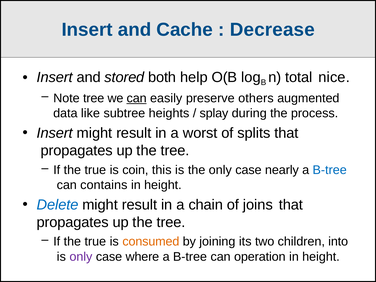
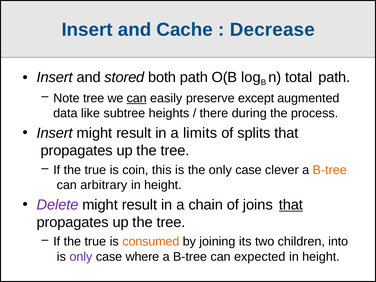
both help: help -> path (194, 77)
total nice: nice -> path (334, 77)
others: others -> except (256, 98)
splay: splay -> there (214, 113)
worst: worst -> limits (200, 133)
nearly: nearly -> clever (282, 170)
B-tree colour: blue -> orange (330, 170)
contains: contains -> arbitrary (104, 185)
Delete colour: blue -> purple (58, 205)
that underline: none -> present (291, 205)
operation: operation -> expected (260, 257)
